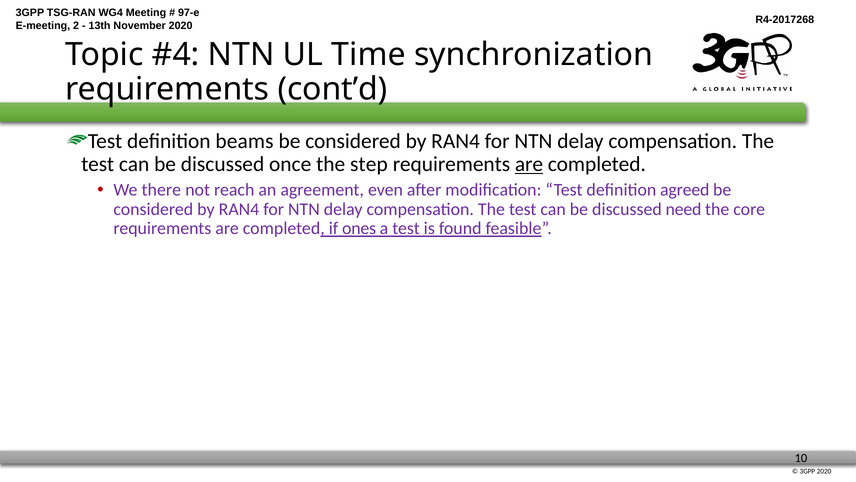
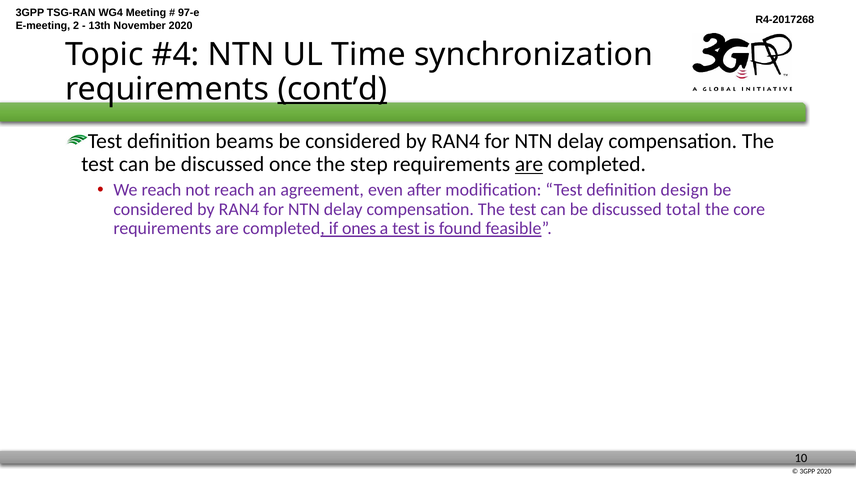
cont’d underline: none -> present (333, 89)
We there: there -> reach (161, 190)
agreed: agreed -> design (685, 190)
need: need -> total (683, 209)
